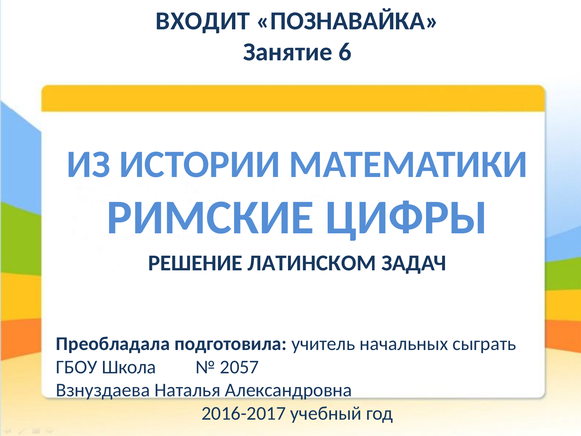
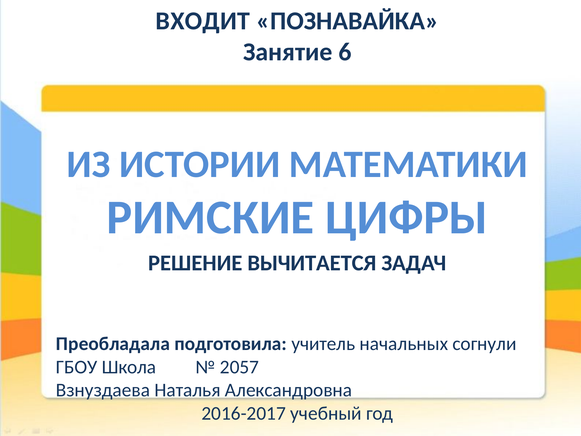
ЛАТИНСКОМ: ЛАТИНСКОМ -> ВЫЧИТАЕТСЯ (312, 263)
сыграть: сыграть -> согнули (485, 344)
